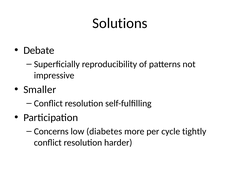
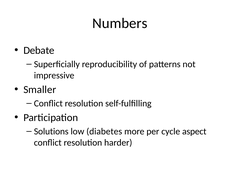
Solutions: Solutions -> Numbers (120, 23)
Concerns: Concerns -> Solutions (51, 131)
tightly: tightly -> aspect (194, 131)
